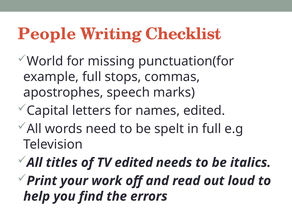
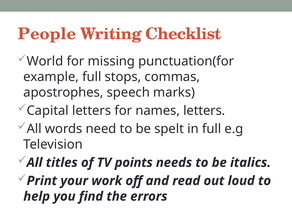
names edited: edited -> letters (204, 111)
TV edited: edited -> points (134, 163)
